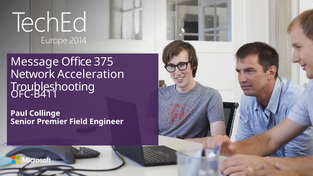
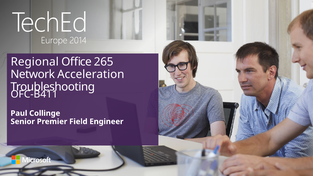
Message: Message -> Regional (35, 62)
375: 375 -> 265 (104, 62)
